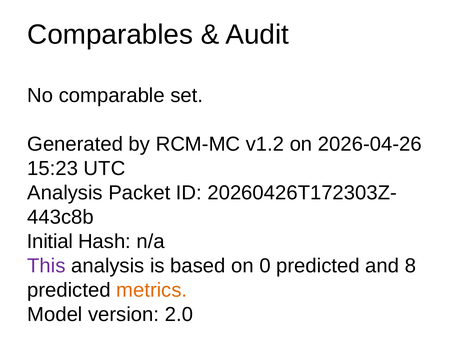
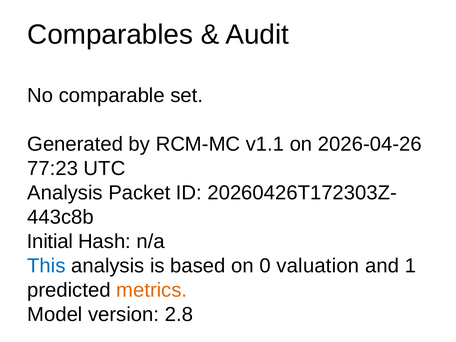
v1.2: v1.2 -> v1.1 (265, 144)
15:23: 15:23 -> 77:23 (53, 169)
This colour: purple -> blue (46, 266)
0 predicted: predicted -> valuation (318, 266)
8: 8 -> 1 (410, 266)
2.0: 2.0 -> 2.8 (179, 315)
